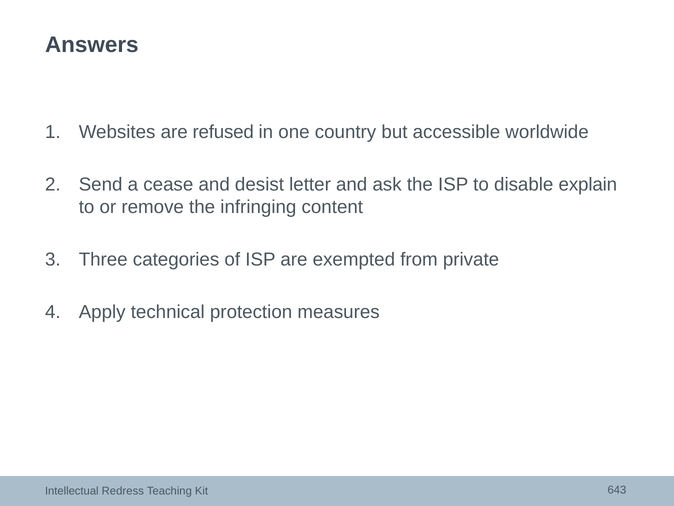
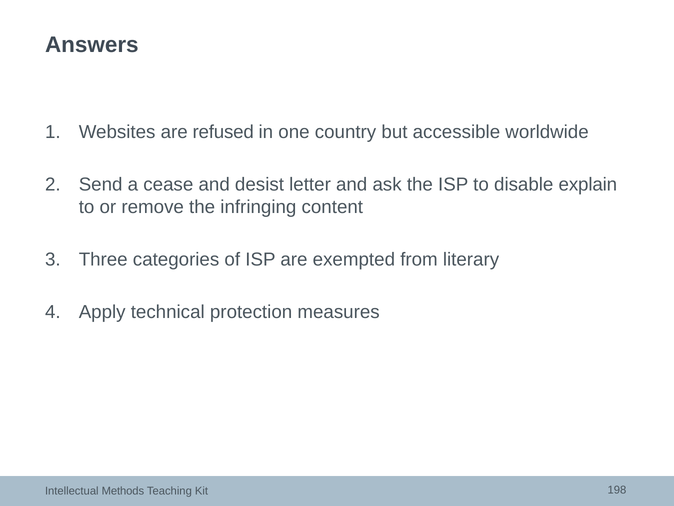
private: private -> literary (471, 259)
Redress: Redress -> Methods (123, 491)
643: 643 -> 198 (617, 490)
